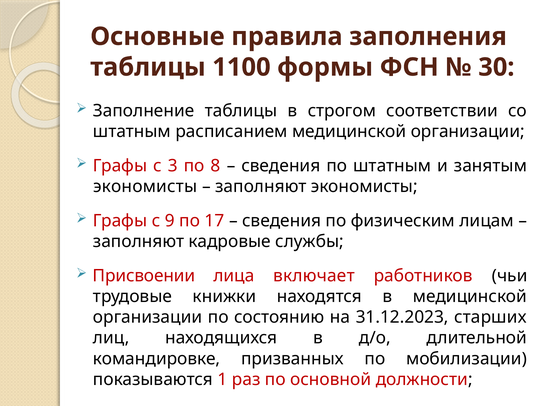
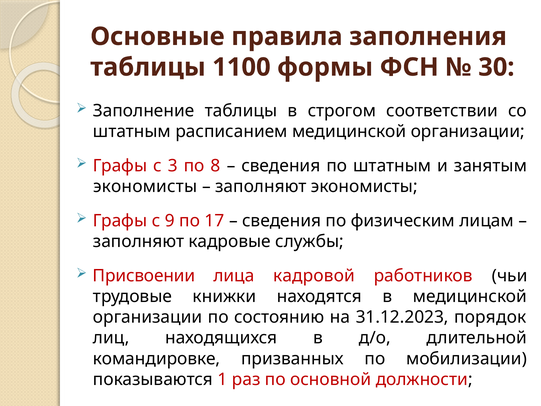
включает: включает -> кадровой (314, 276)
старших: старших -> порядок (490, 317)
